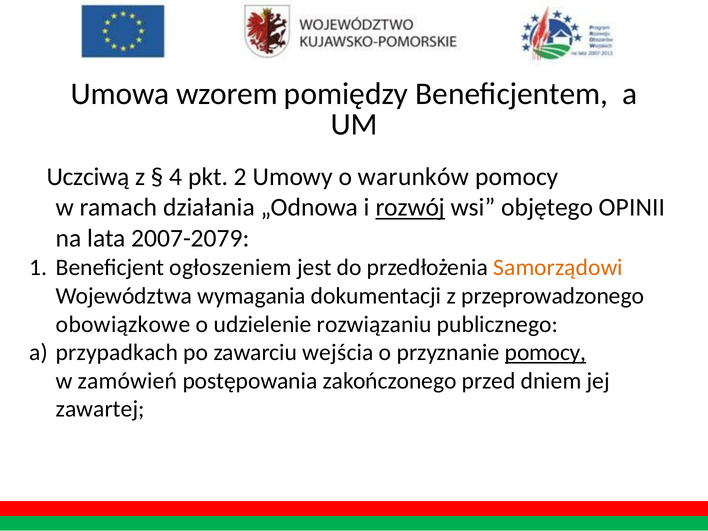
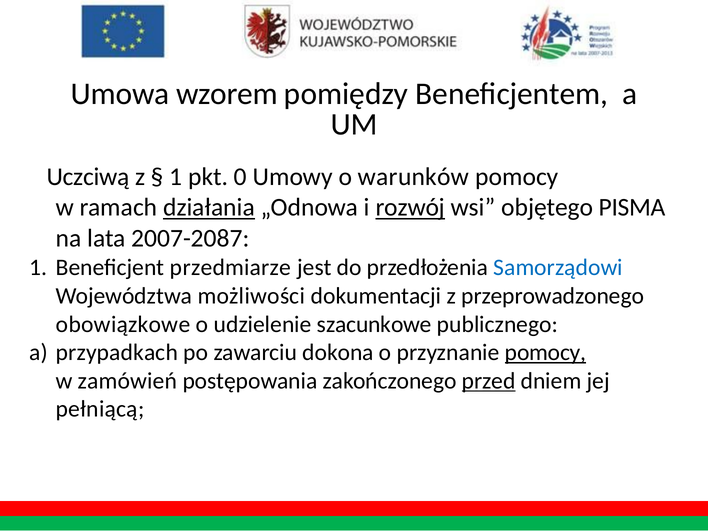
4: 4 -> 1 (176, 177)
2: 2 -> 0 (240, 177)
działania underline: none -> present (209, 208)
OPINII: OPINII -> PISMA (632, 208)
2007-2079: 2007-2079 -> 2007-2087 (190, 238)
ogłoszeniem: ogłoszeniem -> przedmiarze (231, 268)
Samorządowi colour: orange -> blue (558, 268)
wymagania: wymagania -> możliwości (251, 296)
rozwiązaniu: rozwiązaniu -> szacunkowe (374, 324)
wejścia: wejścia -> dokona (338, 353)
przed underline: none -> present (489, 381)
zawartej: zawartej -> pełniącą (100, 409)
